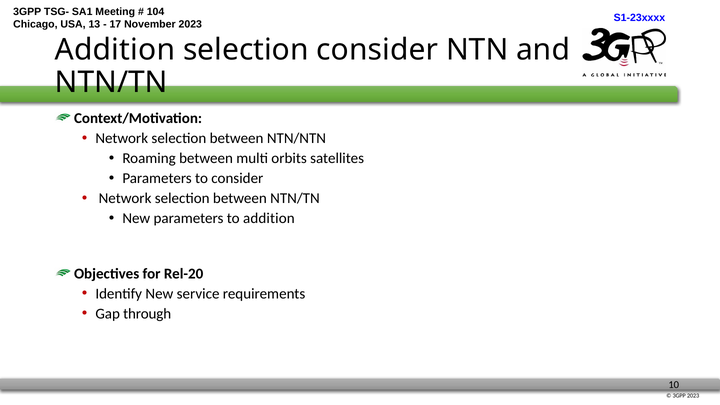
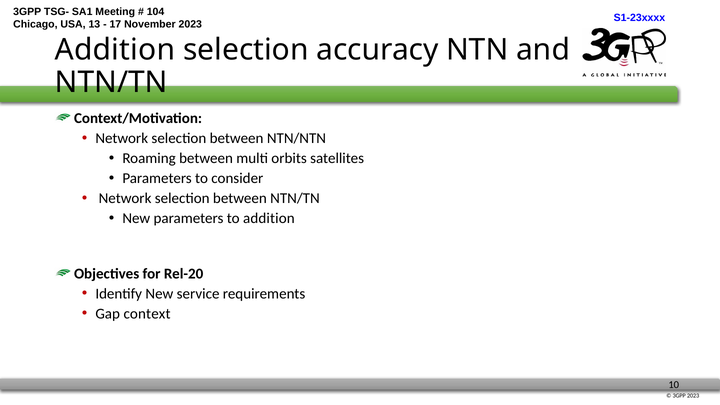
selection consider: consider -> accuracy (377, 50)
through: through -> context (147, 314)
